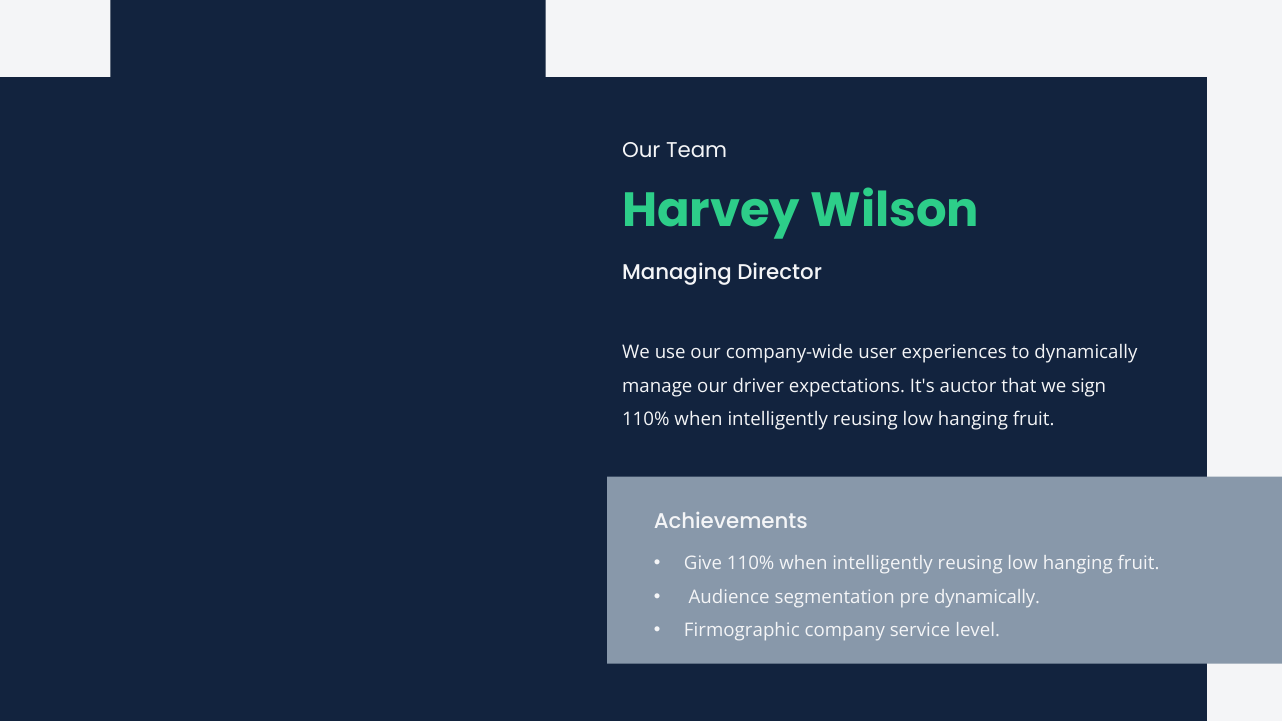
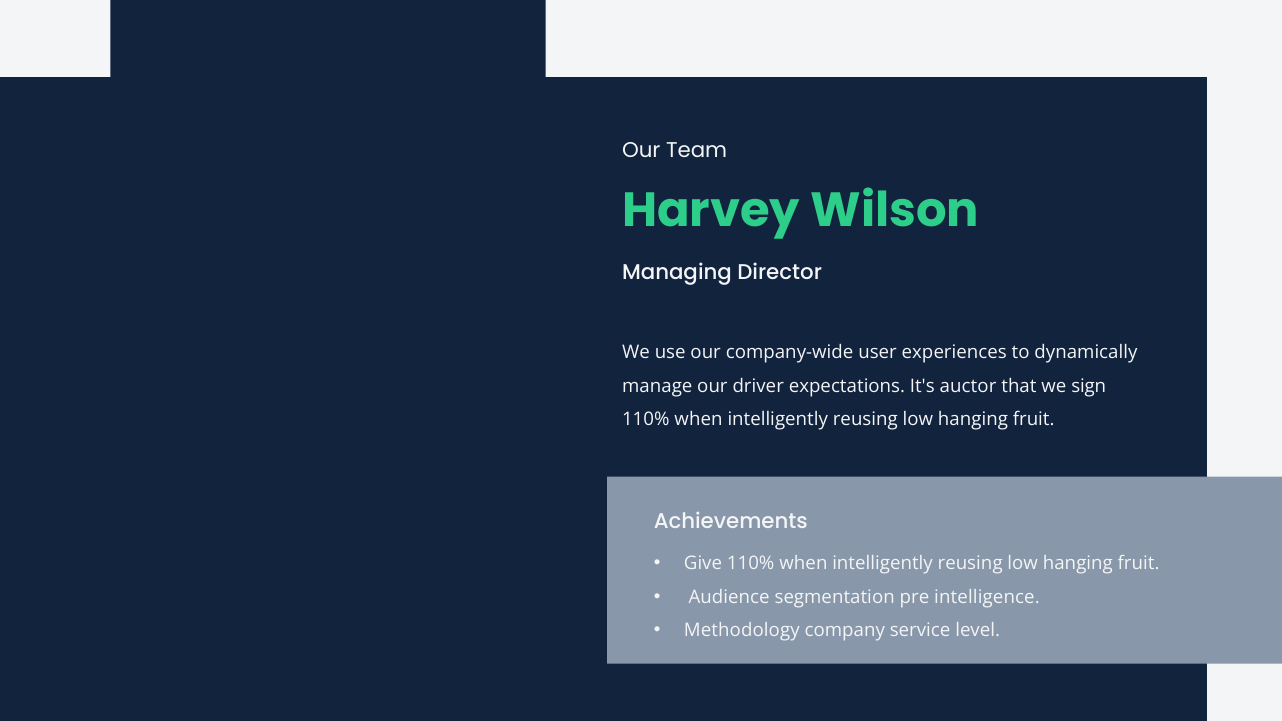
pre dynamically: dynamically -> intelligence (987, 597)
Firmographic: Firmographic -> Methodology (742, 631)
